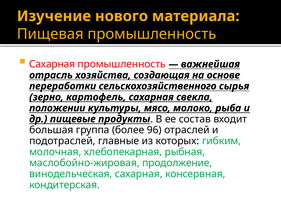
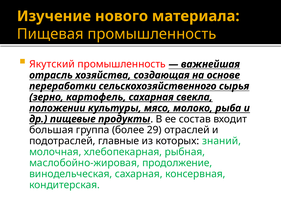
Сахарная: Сахарная -> Якутский (52, 64)
96: 96 -> 29 (154, 130)
гибким: гибким -> знаний (222, 141)
